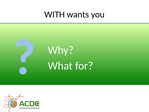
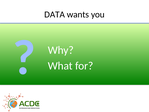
WITH: WITH -> DATA (55, 14)
